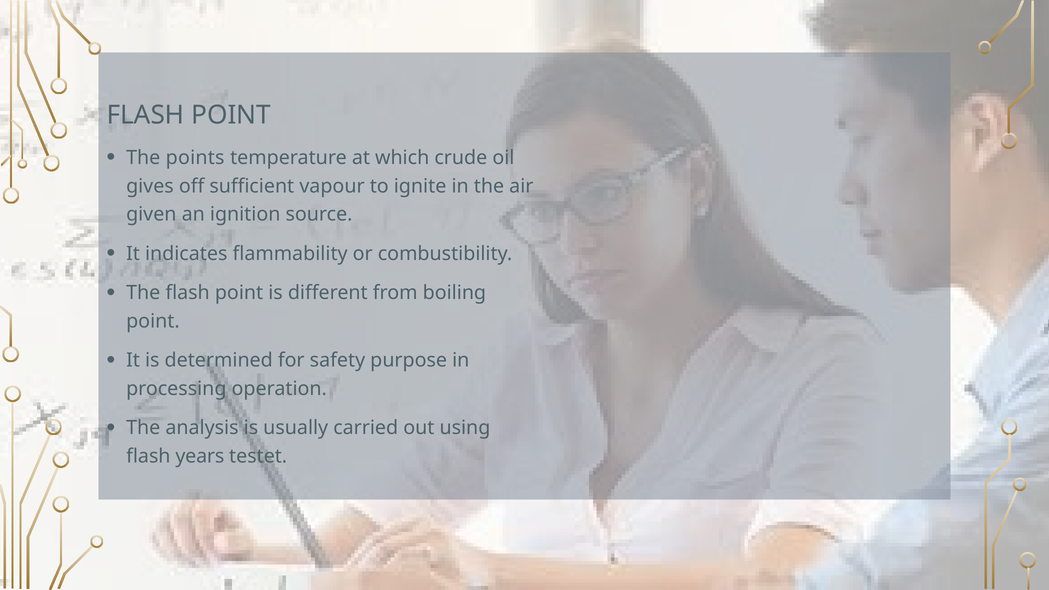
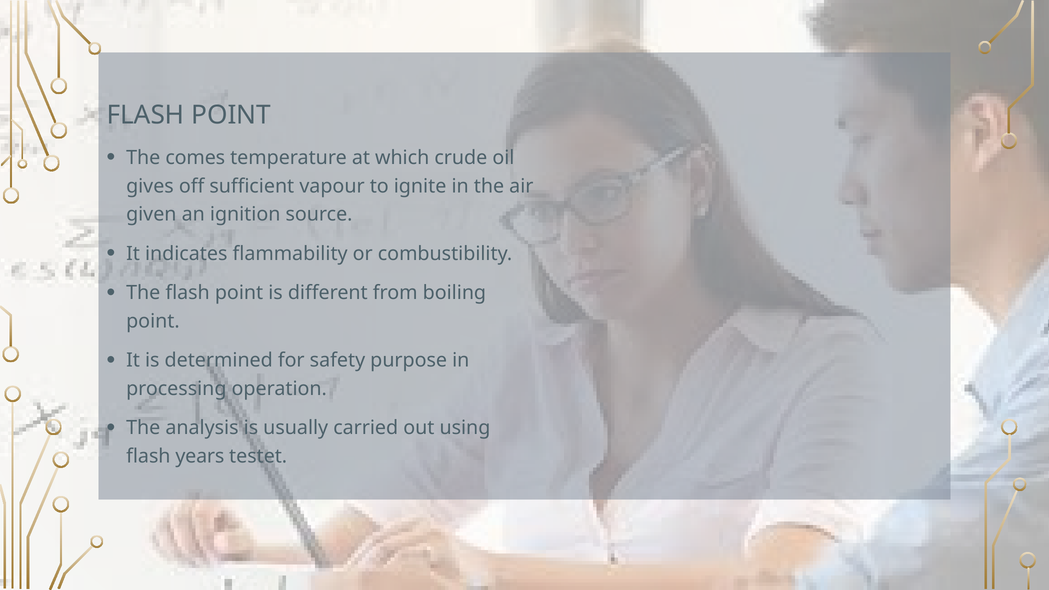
points: points -> comes (195, 158)
